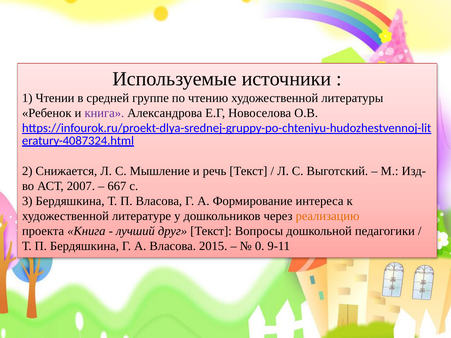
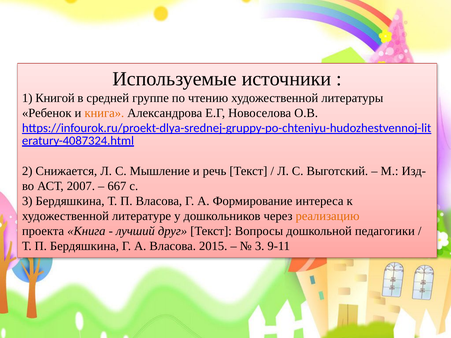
Чтении: Чтении -> Книгой (55, 98)
книга colour: purple -> orange (104, 113)
0: 0 -> 3 (260, 246)
